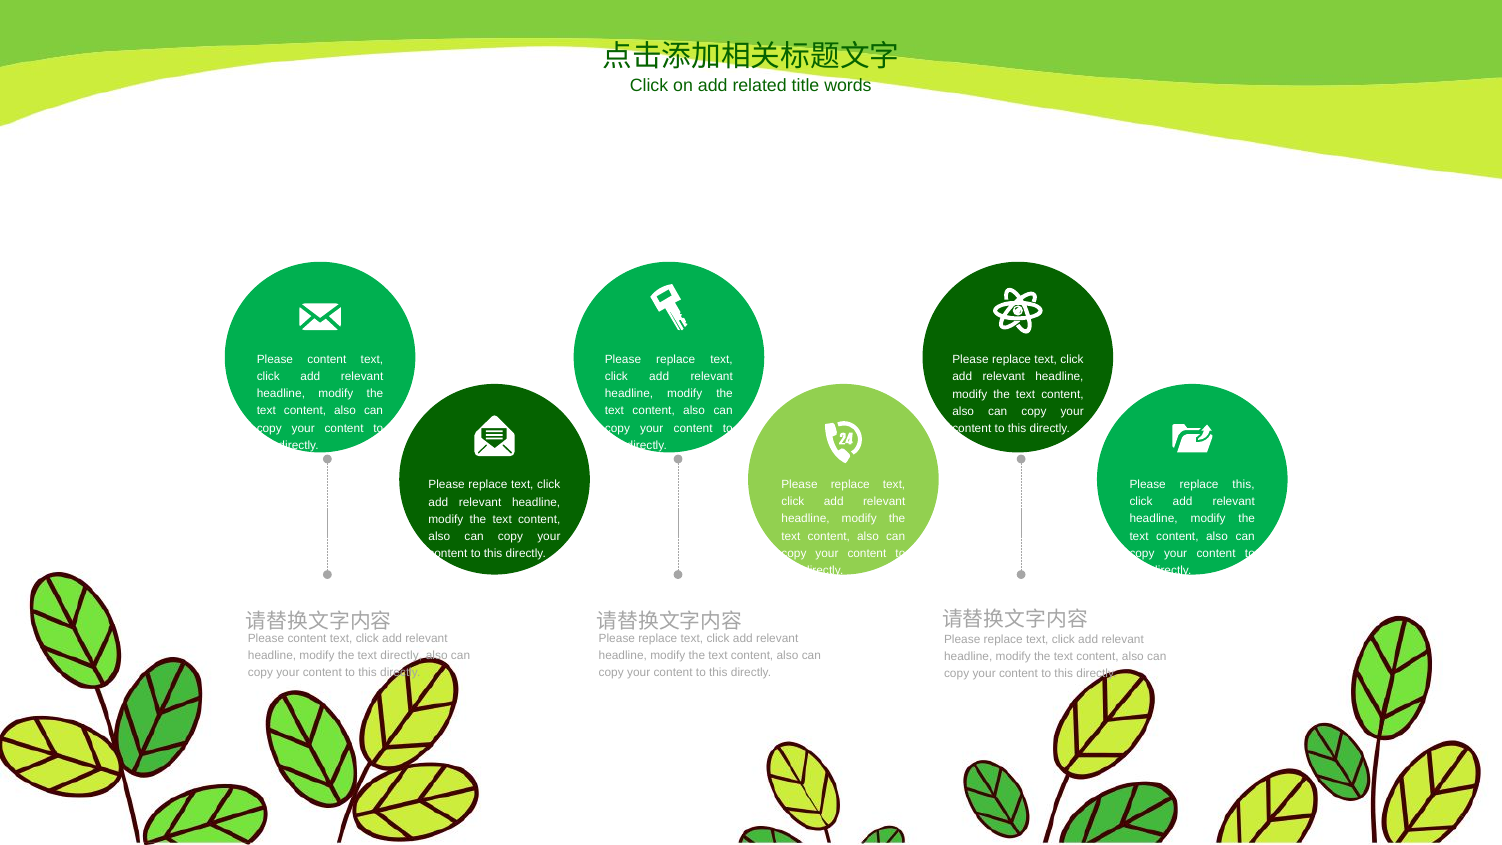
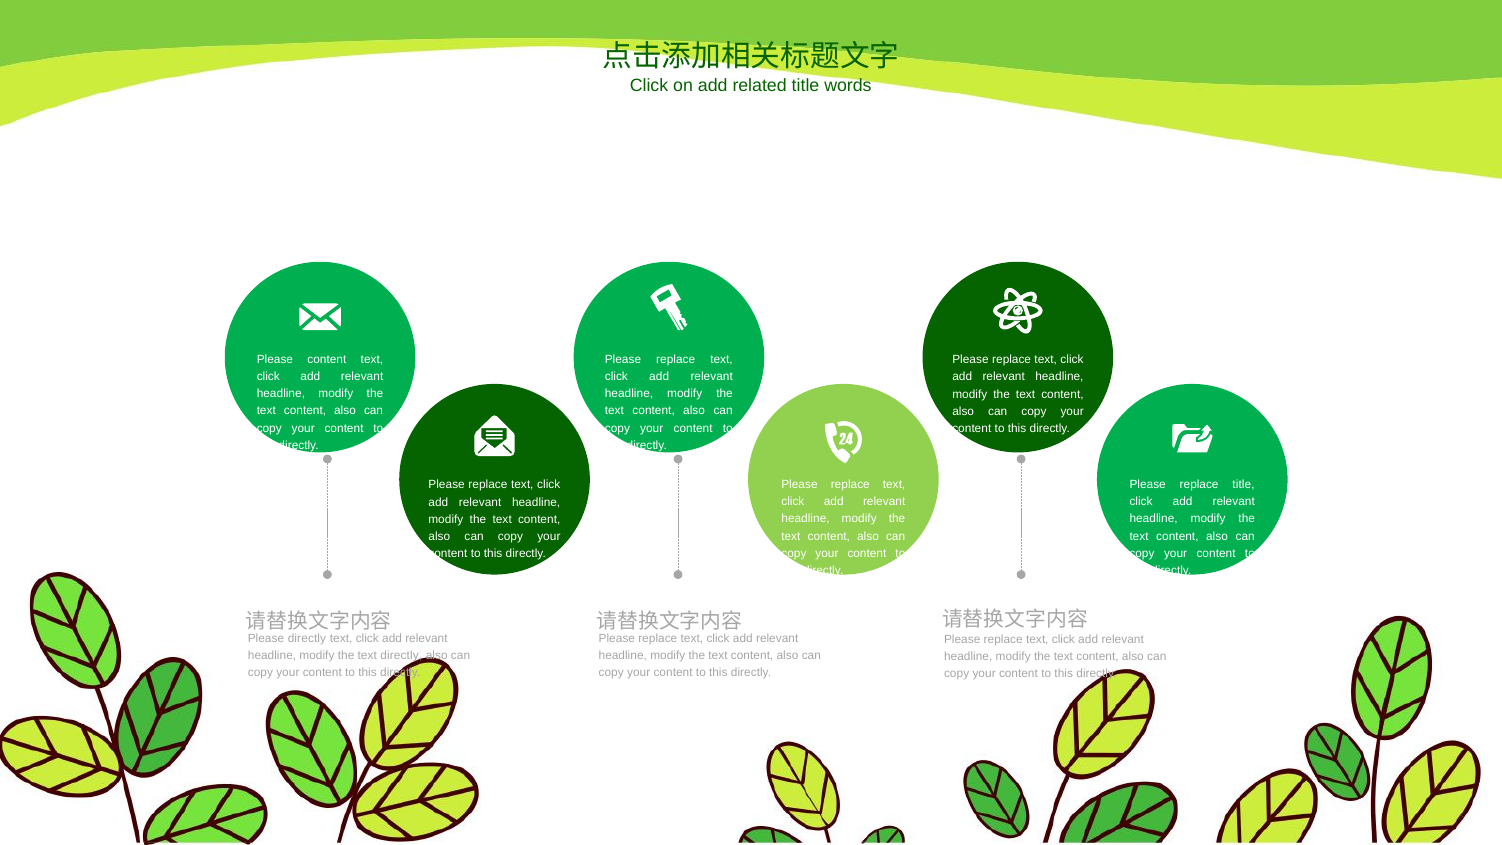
replace this: this -> title (1244, 485)
content: content -> directly (307, 639)
